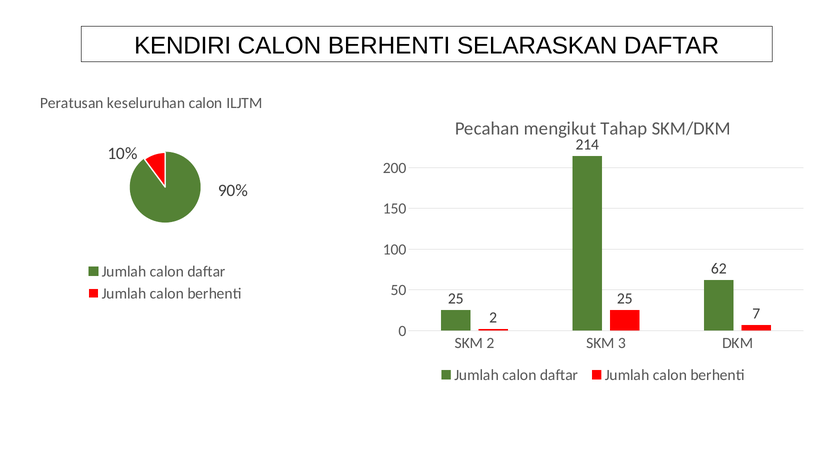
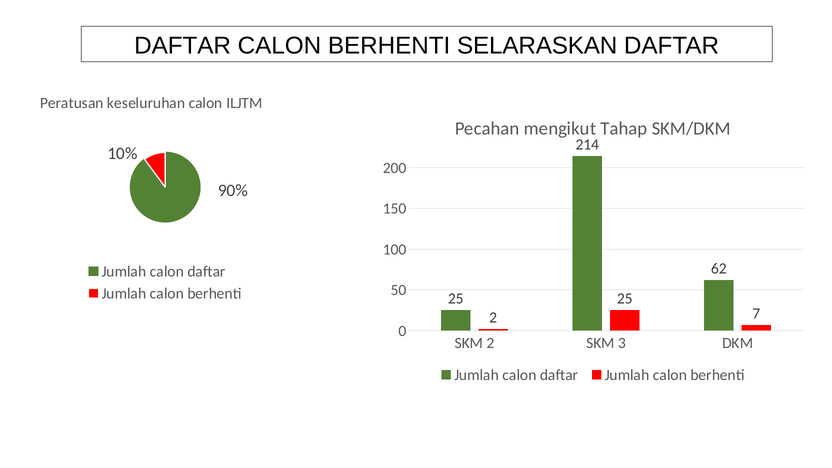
KENDIRI: KENDIRI -> DAFTAR (183, 46)
